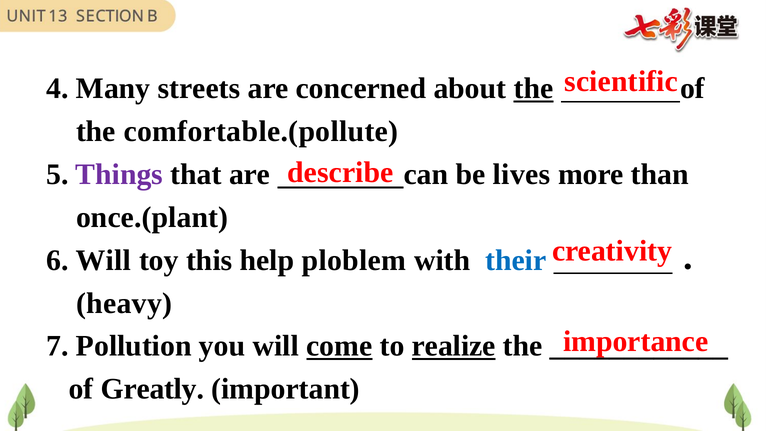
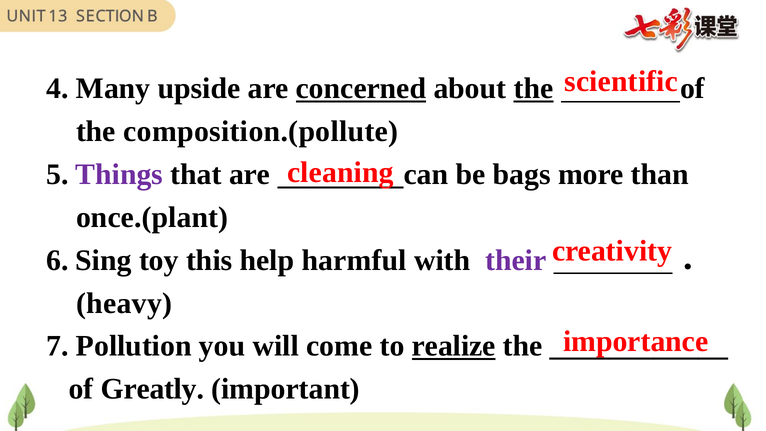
streets: streets -> upside (199, 89)
concerned underline: none -> present (361, 89)
comfortable.(pollute: comfortable.(pollute -> composition.(pollute (261, 131)
describe: describe -> cleaning (340, 172)
lives: lives -> bags (522, 174)
6 Will: Will -> Sing (104, 260)
ploblem: ploblem -> harmful (354, 260)
their colour: blue -> purple (516, 260)
come underline: present -> none (339, 346)
